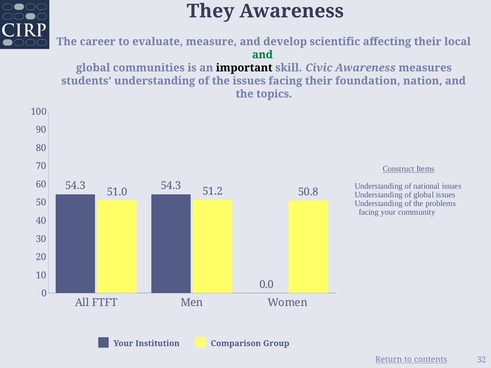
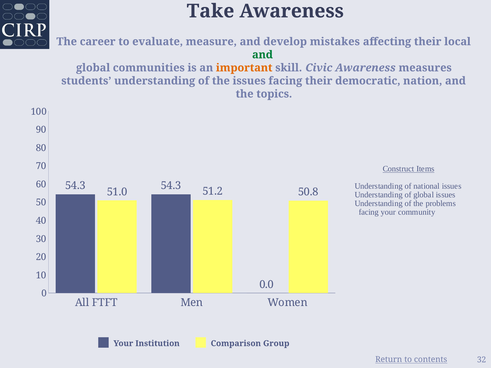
They: They -> Take (211, 11)
scientific: scientific -> mistakes (335, 42)
important colour: black -> orange (244, 68)
foundation: foundation -> democratic (368, 81)
